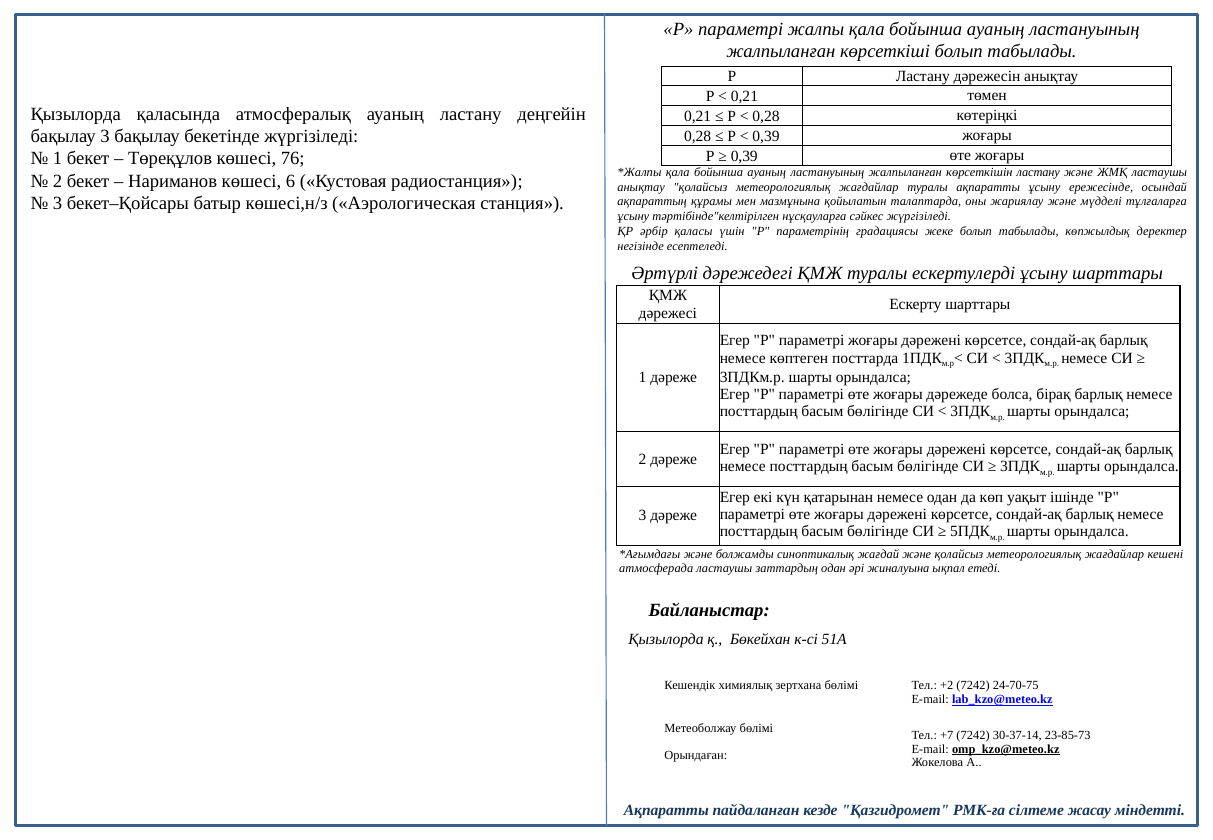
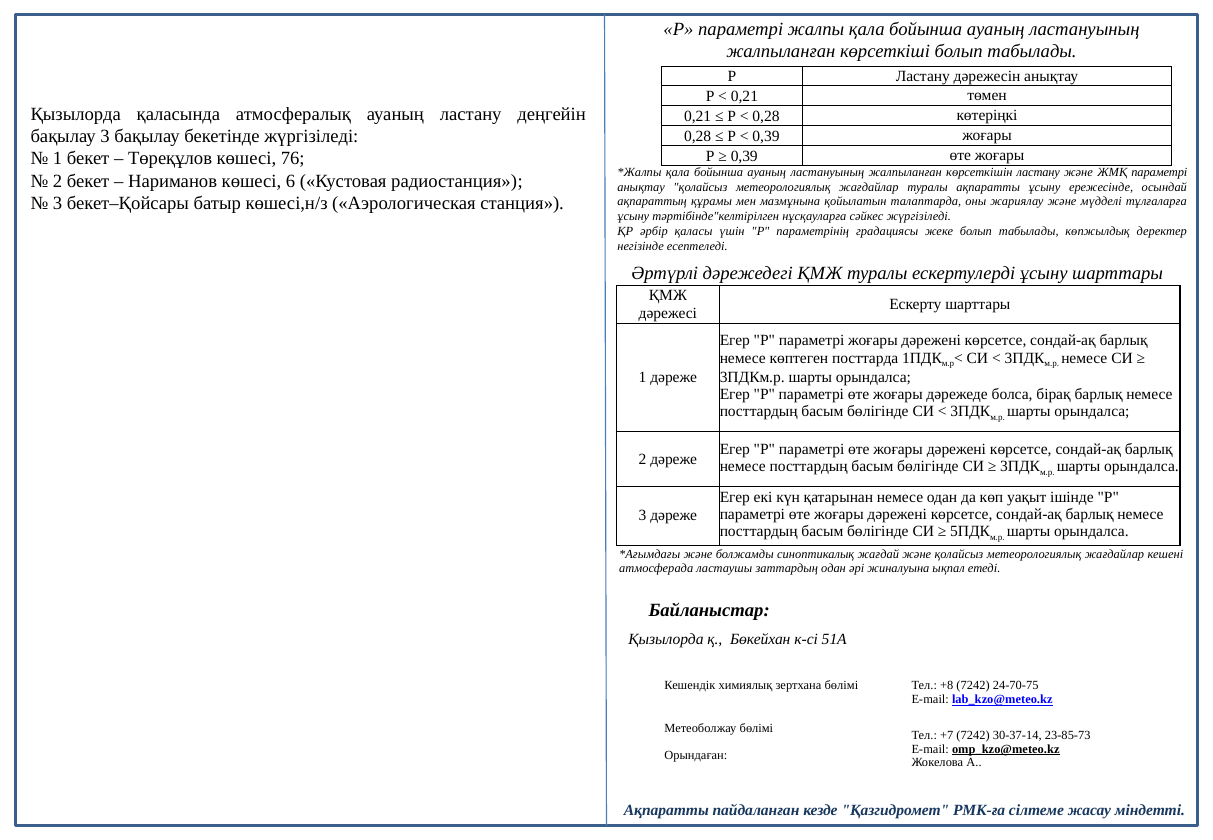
ЖМҚ ластаушы: ластаушы -> параметрі (1159, 172)
+2: +2 -> +8 (947, 685)
